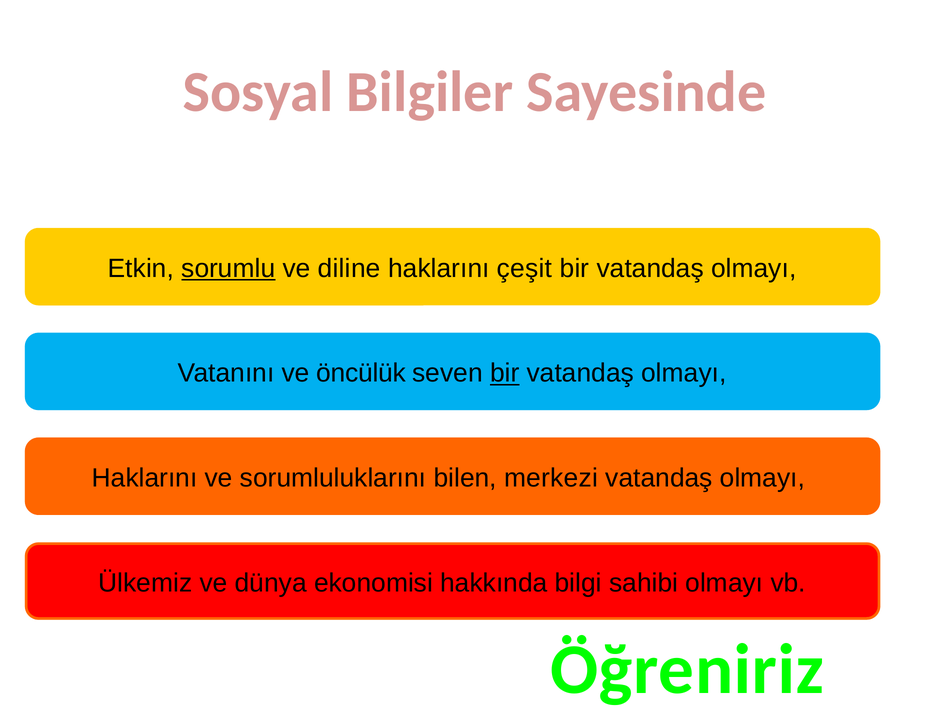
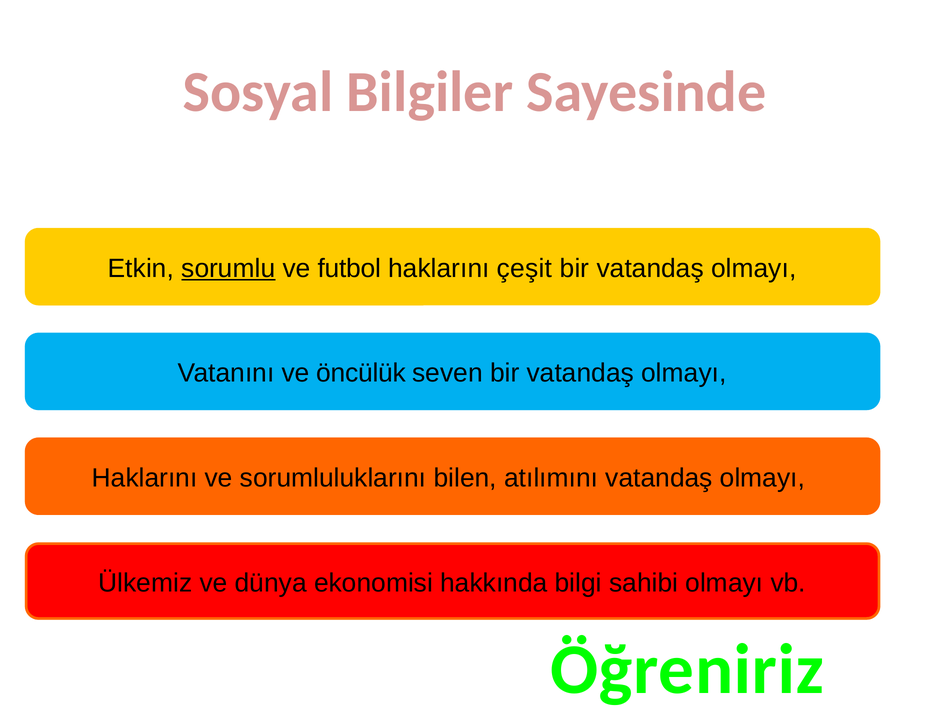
diline: diline -> futbol (349, 268)
bir underline: present -> none (505, 373)
merkezi: merkezi -> atılımını (551, 478)
